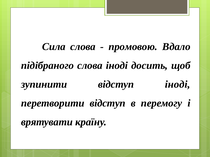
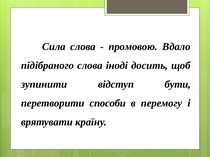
відступ іноді: іноді -> бути (178, 85)
перетворити відступ: відступ -> способи (108, 104)
